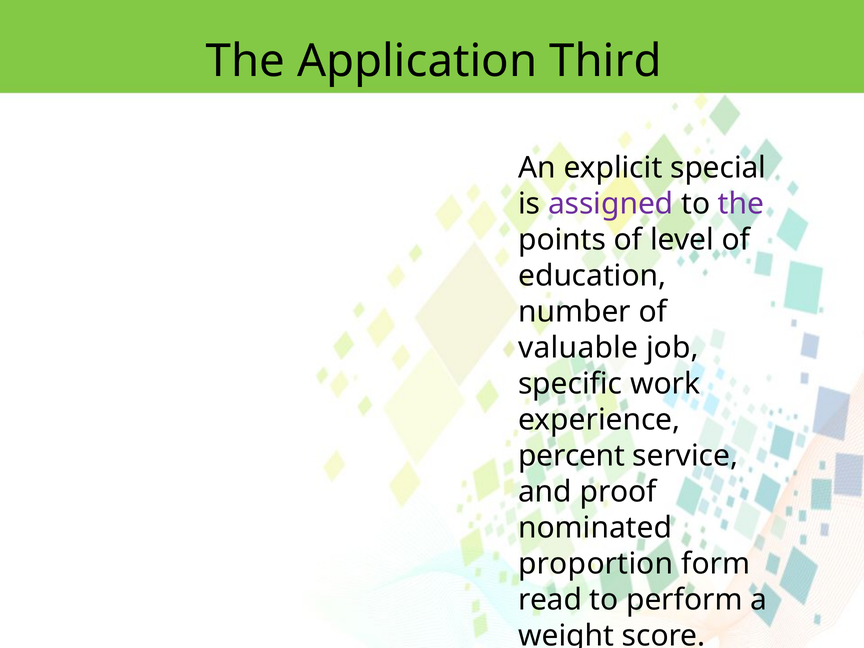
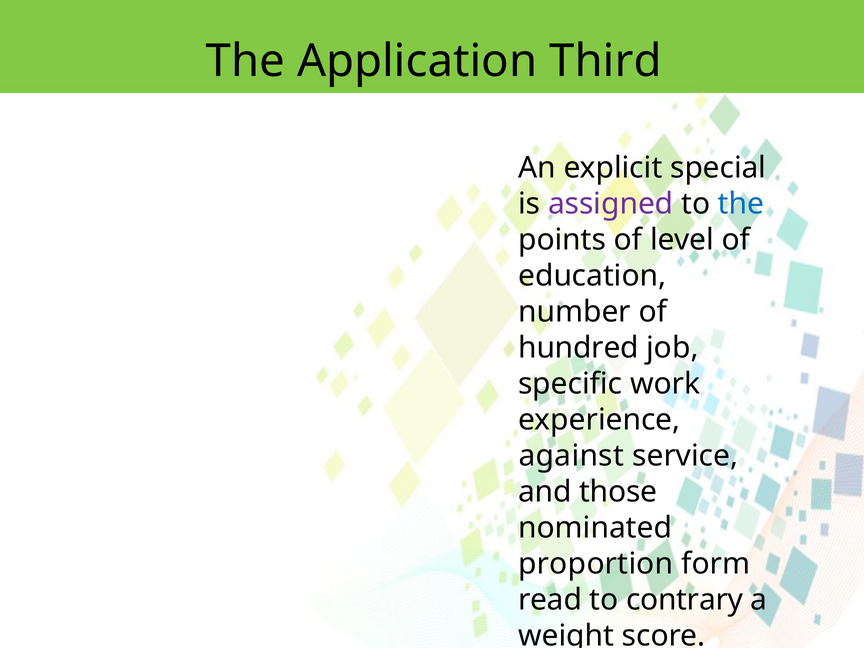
the colour: purple -> blue (741, 204)
valuable: valuable -> hundred (578, 348)
percent: percent -> against (571, 456)
proof: proof -> those (618, 492)
perform: perform -> contrary (685, 600)
